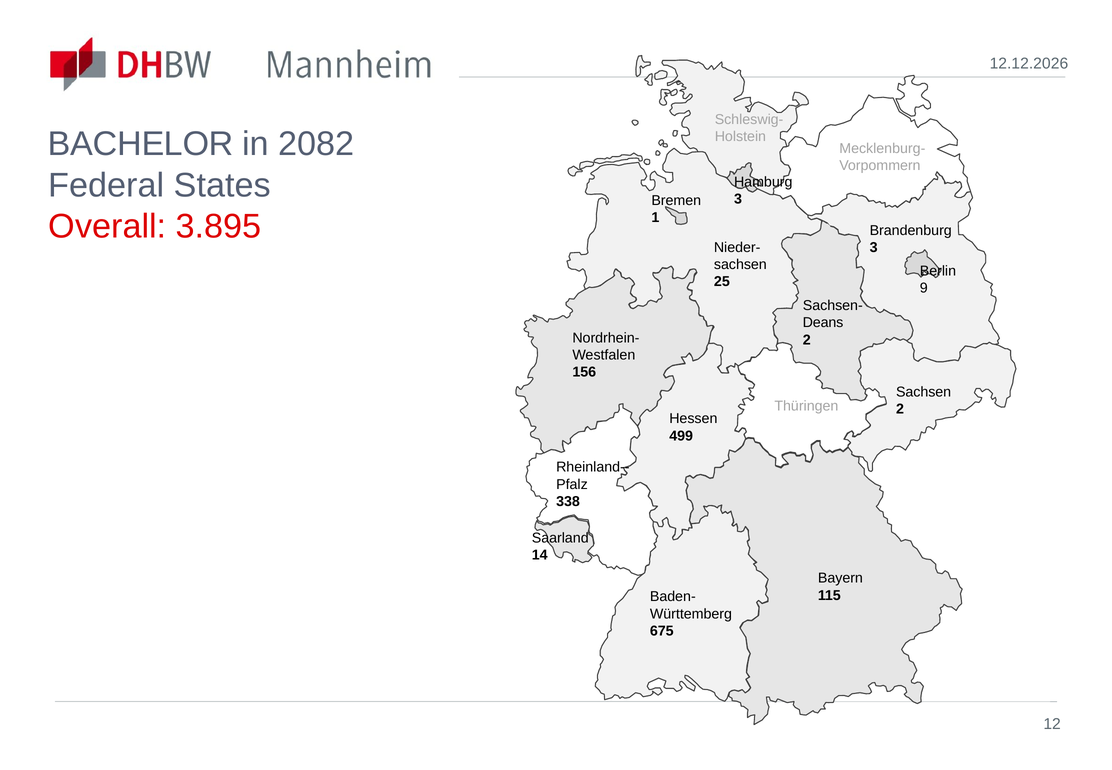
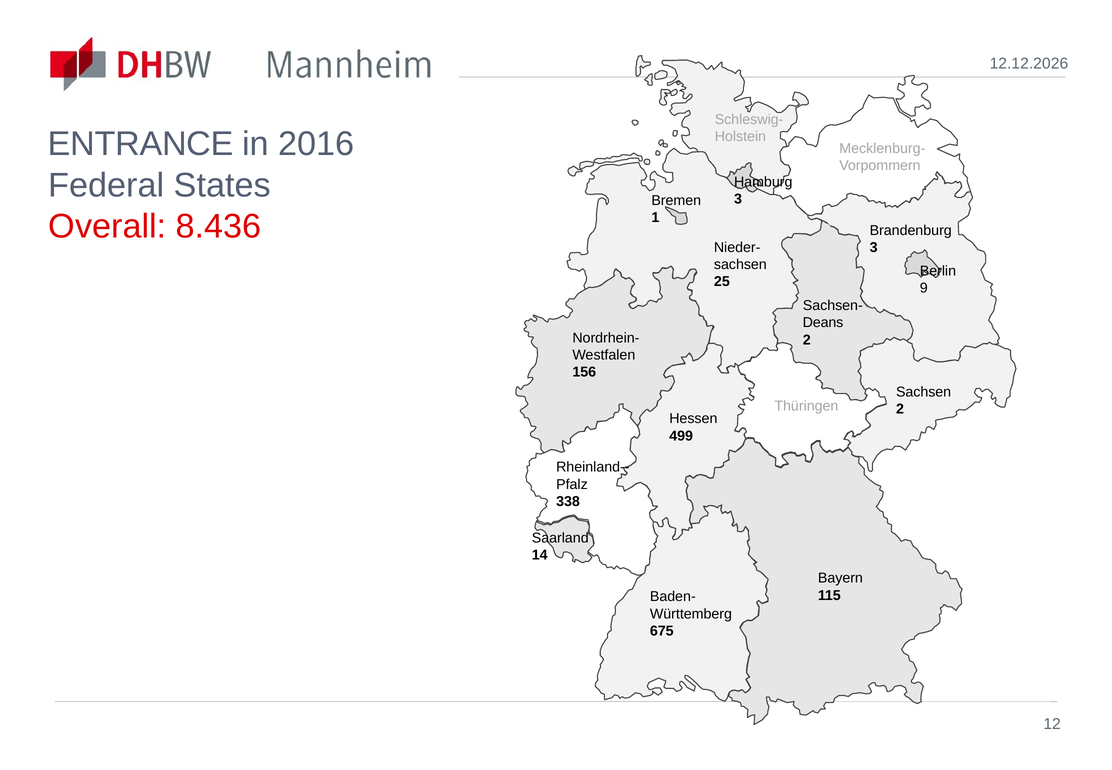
BACHELOR: BACHELOR -> ENTRANCE (141, 144)
2082: 2082 -> 2016 (316, 144)
3.895: 3.895 -> 8.436 (218, 226)
